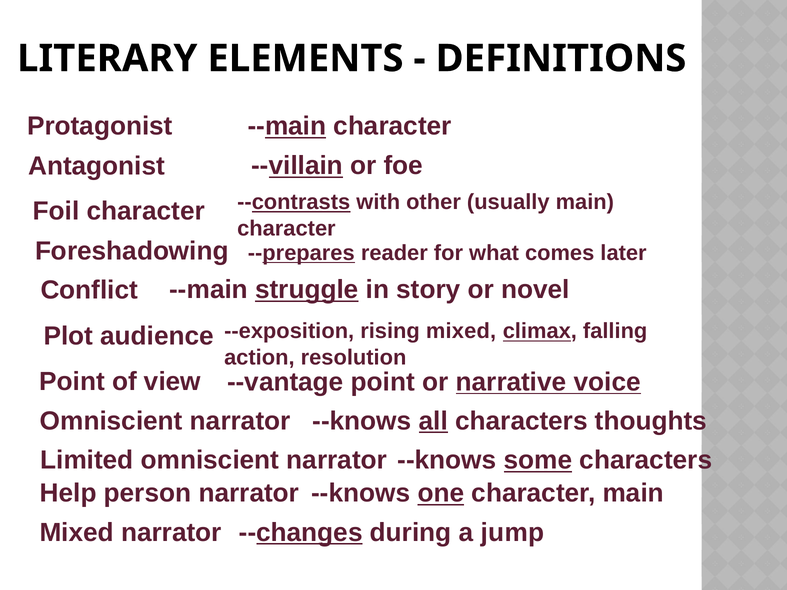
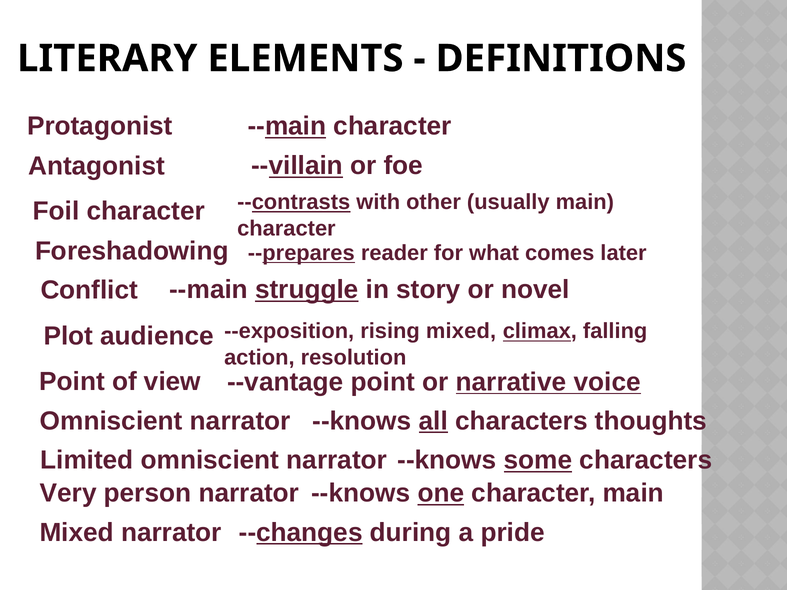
Help: Help -> Very (68, 493)
jump: jump -> pride (513, 533)
